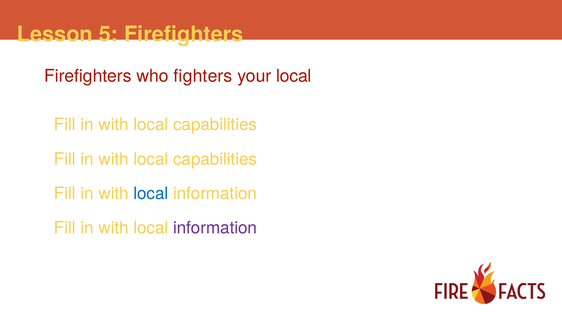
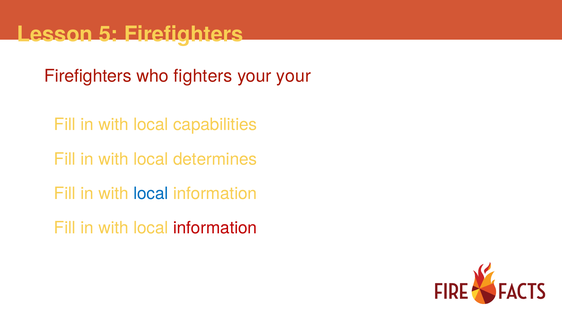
your local: local -> your (294, 76)
capabilities: capabilities -> determines (215, 159)
information colour: purple -> red (215, 228)
